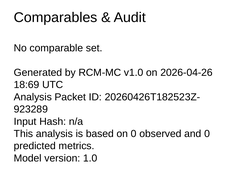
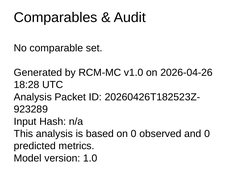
18:69: 18:69 -> 18:28 (27, 85)
